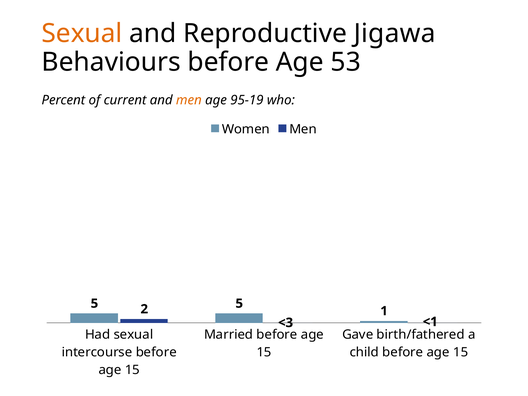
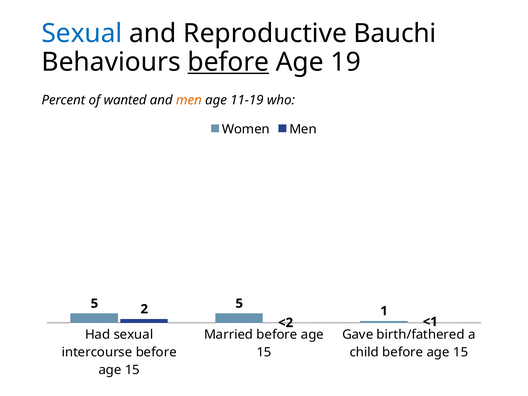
Sexual colour: orange -> blue (82, 33)
Jigawa: Jigawa -> Bauchi (395, 33)
before underline: none -> present (228, 62)
53: 53 -> 19 (346, 62)
current: current -> wanted (125, 100)
95-19: 95-19 -> 11-19 (247, 100)
<3: <3 -> <2 (286, 323)
